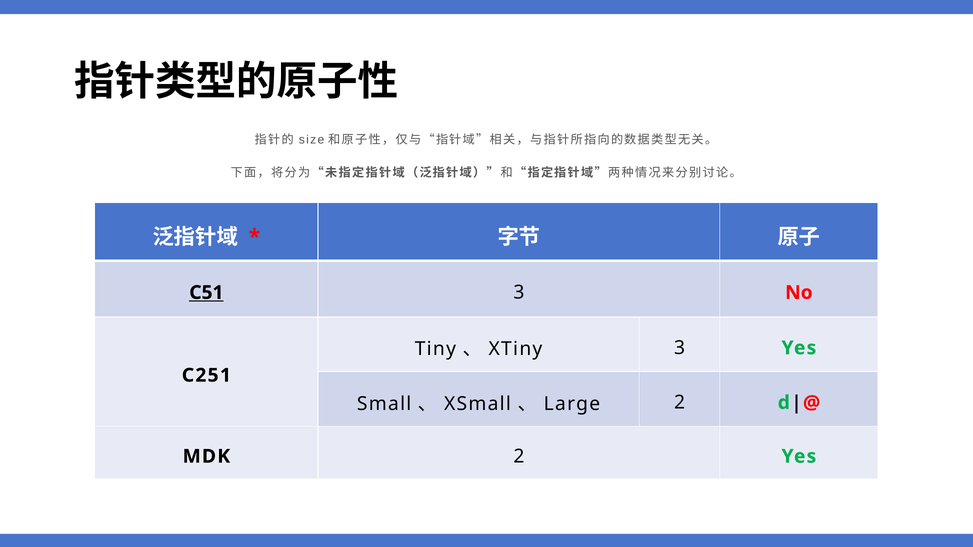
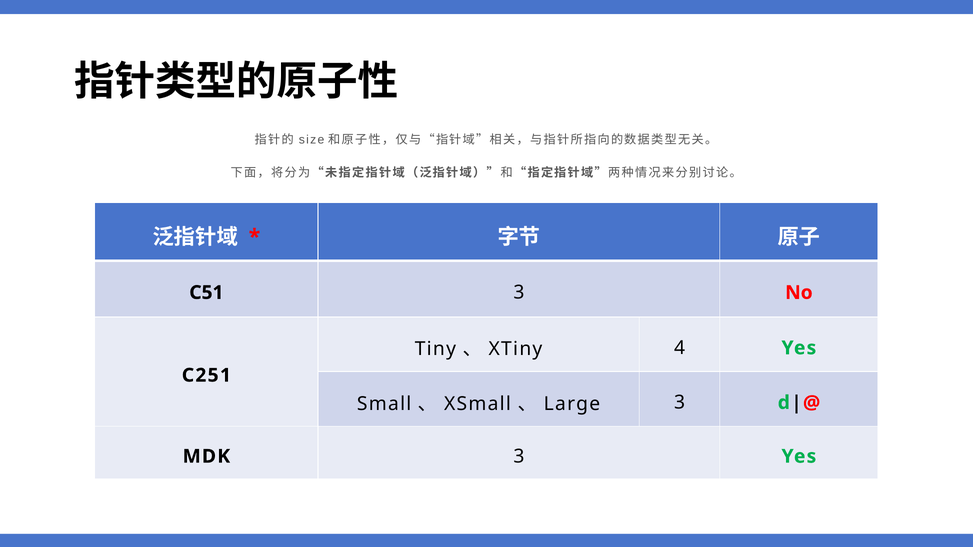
C51 underline: present -> none (206, 293)
3: 3 -> 4 (680, 348)
2: 2 -> 3 (680, 403)
MDK 2: 2 -> 3 (519, 457)
